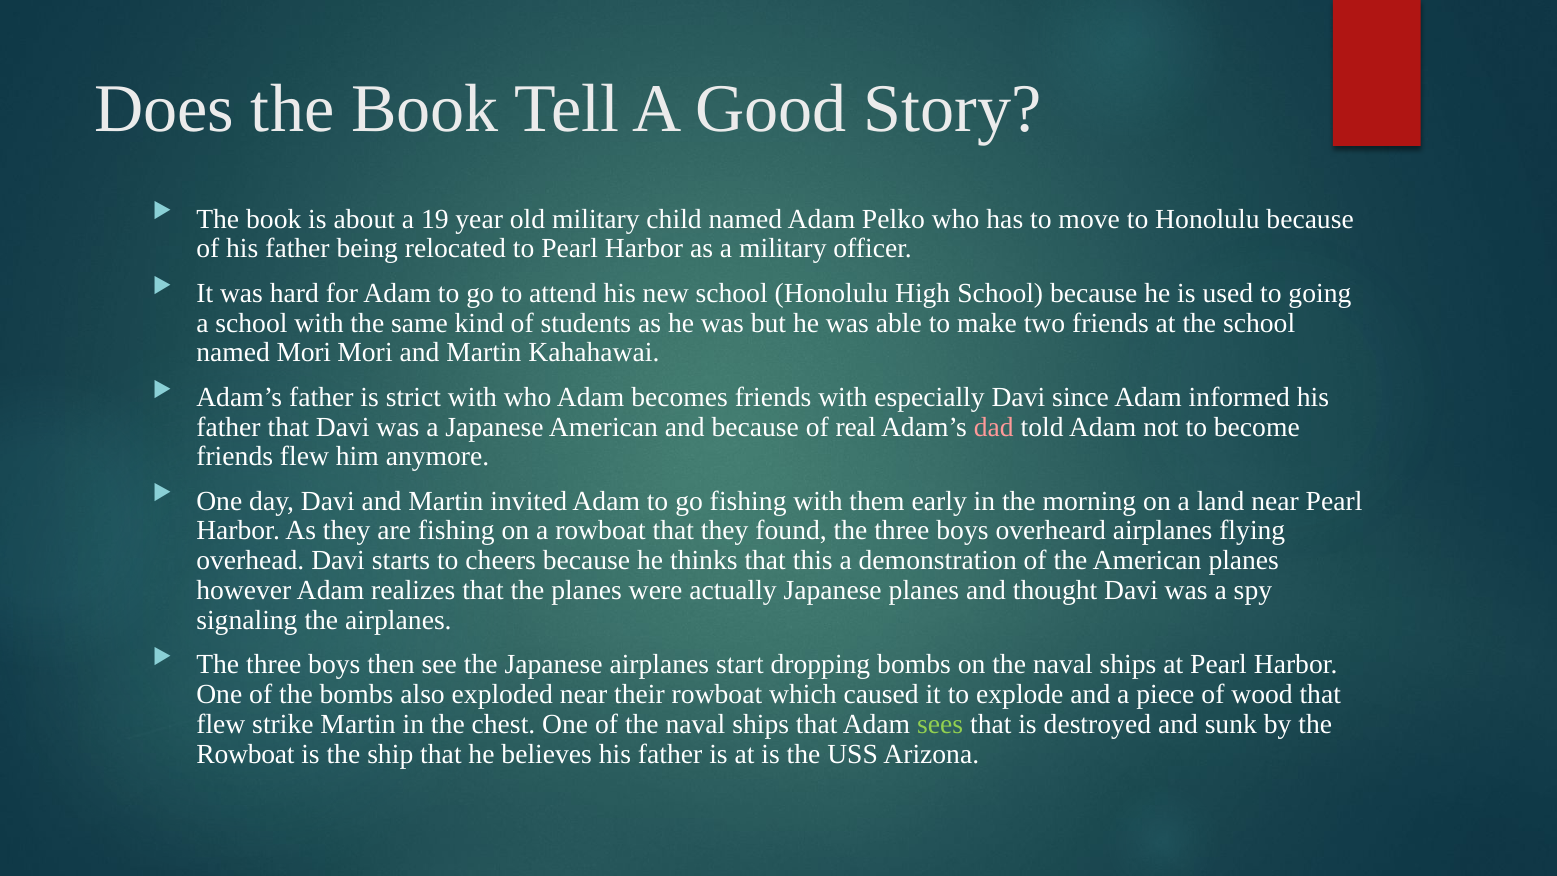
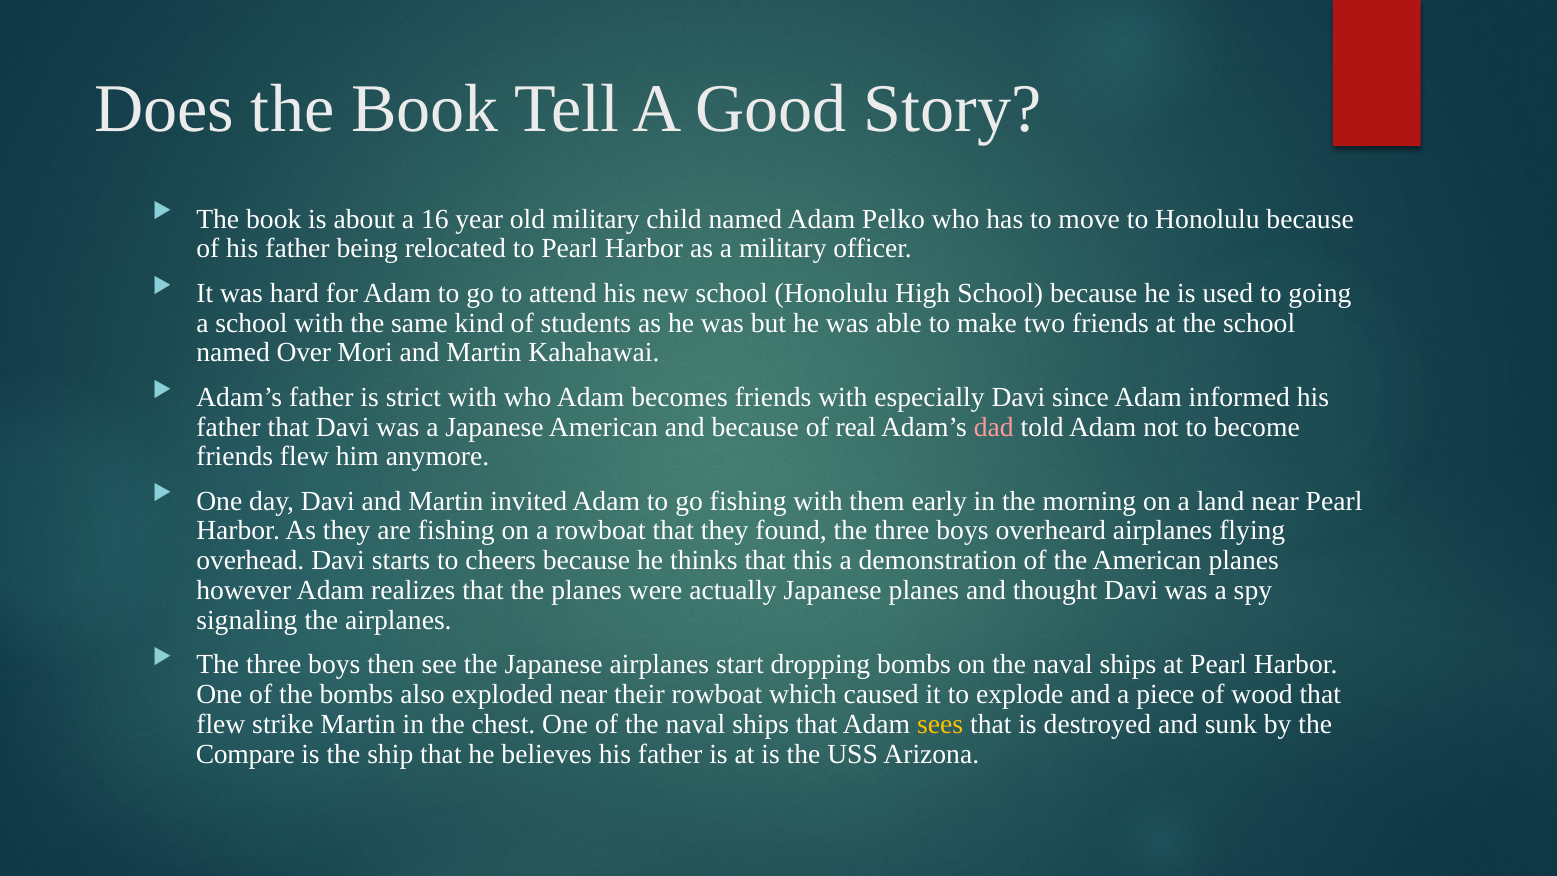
19: 19 -> 16 (435, 219)
named Mori: Mori -> Over (304, 353)
sees colour: light green -> yellow (940, 724)
Rowboat: Rowboat -> Compare (246, 754)
